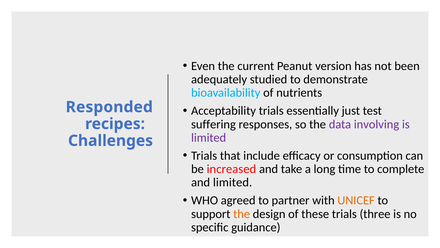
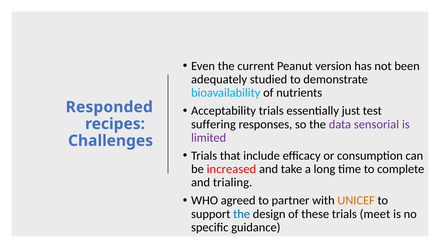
involving: involving -> sensorial (377, 124)
and limited: limited -> trialing (233, 182)
the colour: orange -> blue (242, 213)
three: three -> meet (375, 213)
